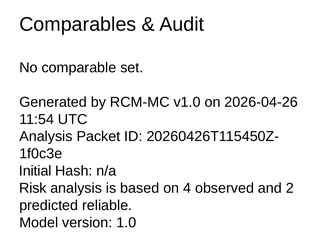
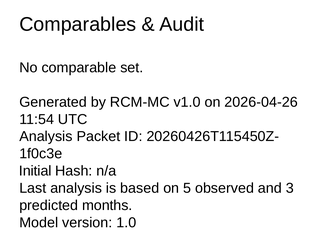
Risk: Risk -> Last (33, 188)
4: 4 -> 5 (187, 188)
2: 2 -> 3 (290, 188)
reliable: reliable -> months (107, 205)
